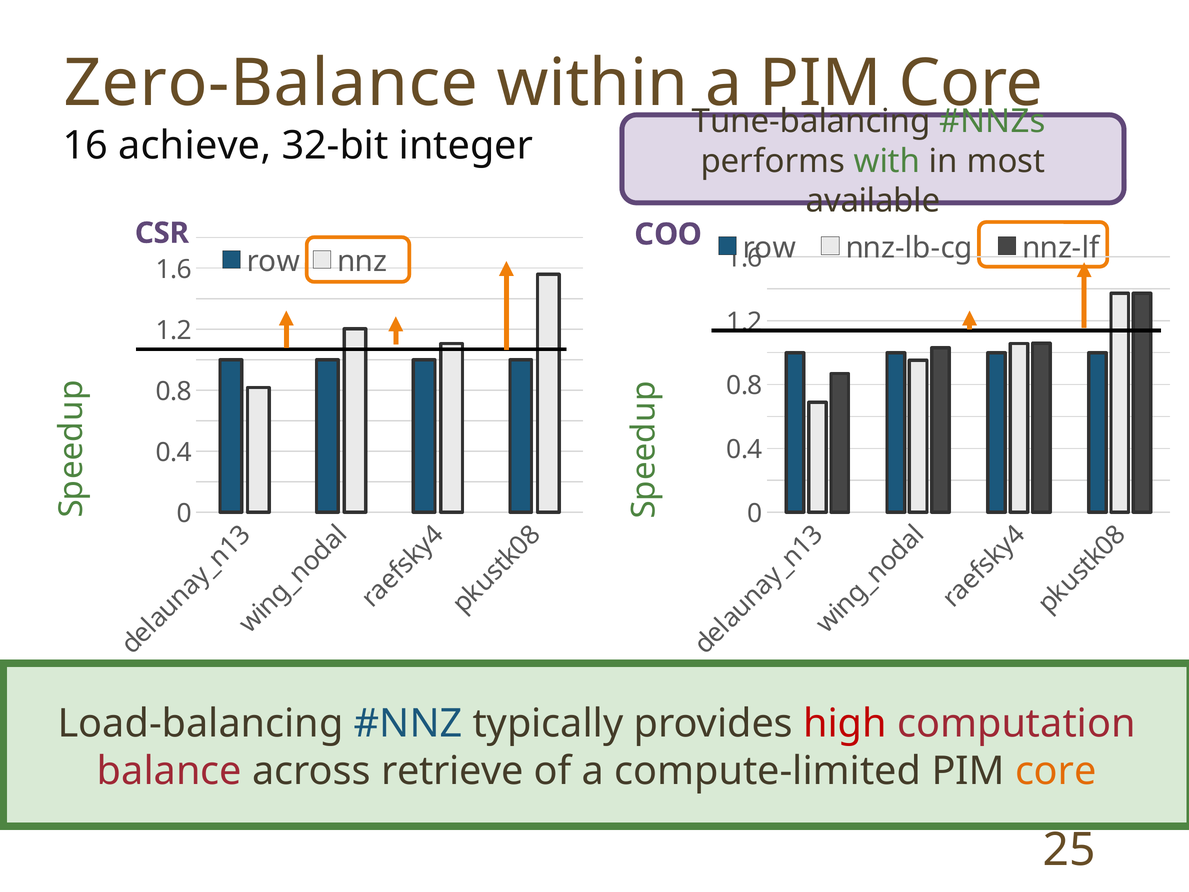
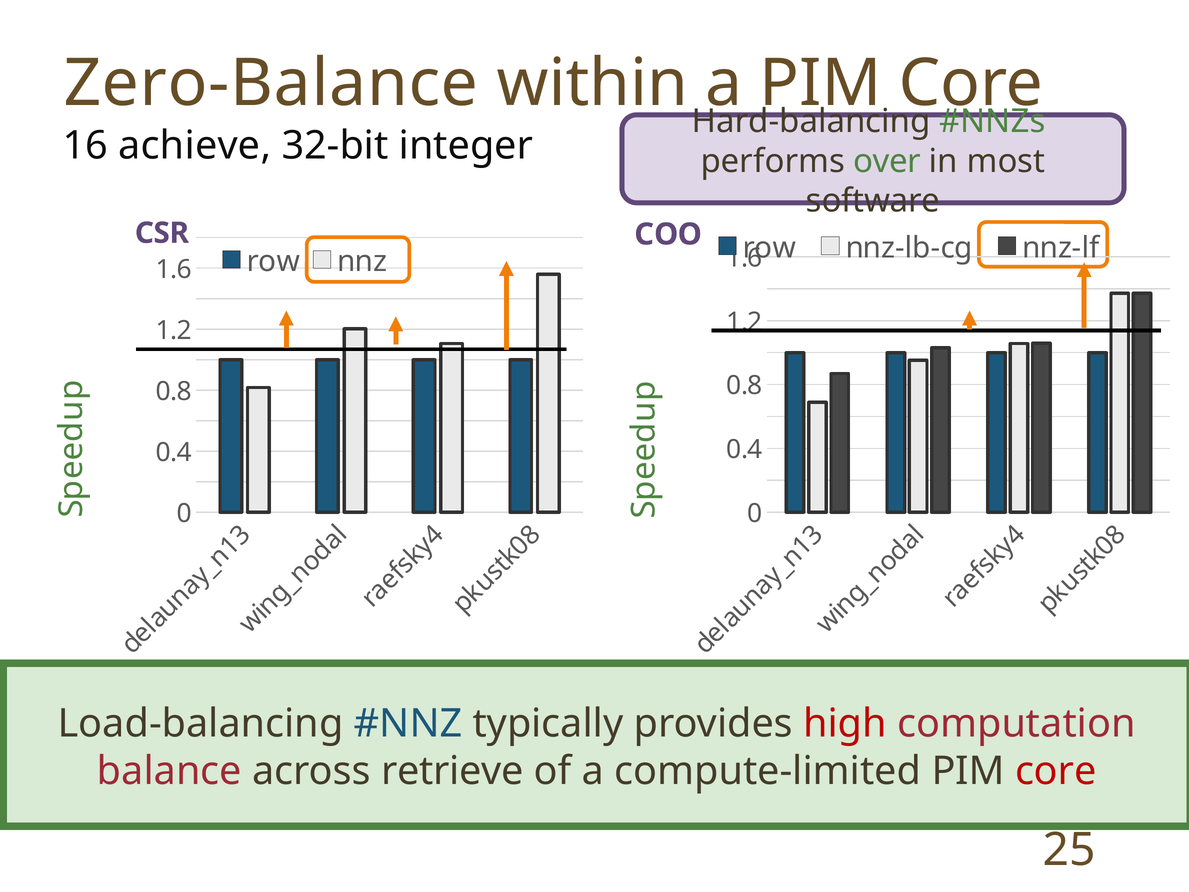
Tune-balancing: Tune-balancing -> Hard-balancing (811, 121)
with: with -> over (887, 161)
available: available -> software (873, 201)
core colour: orange -> red (1056, 771)
